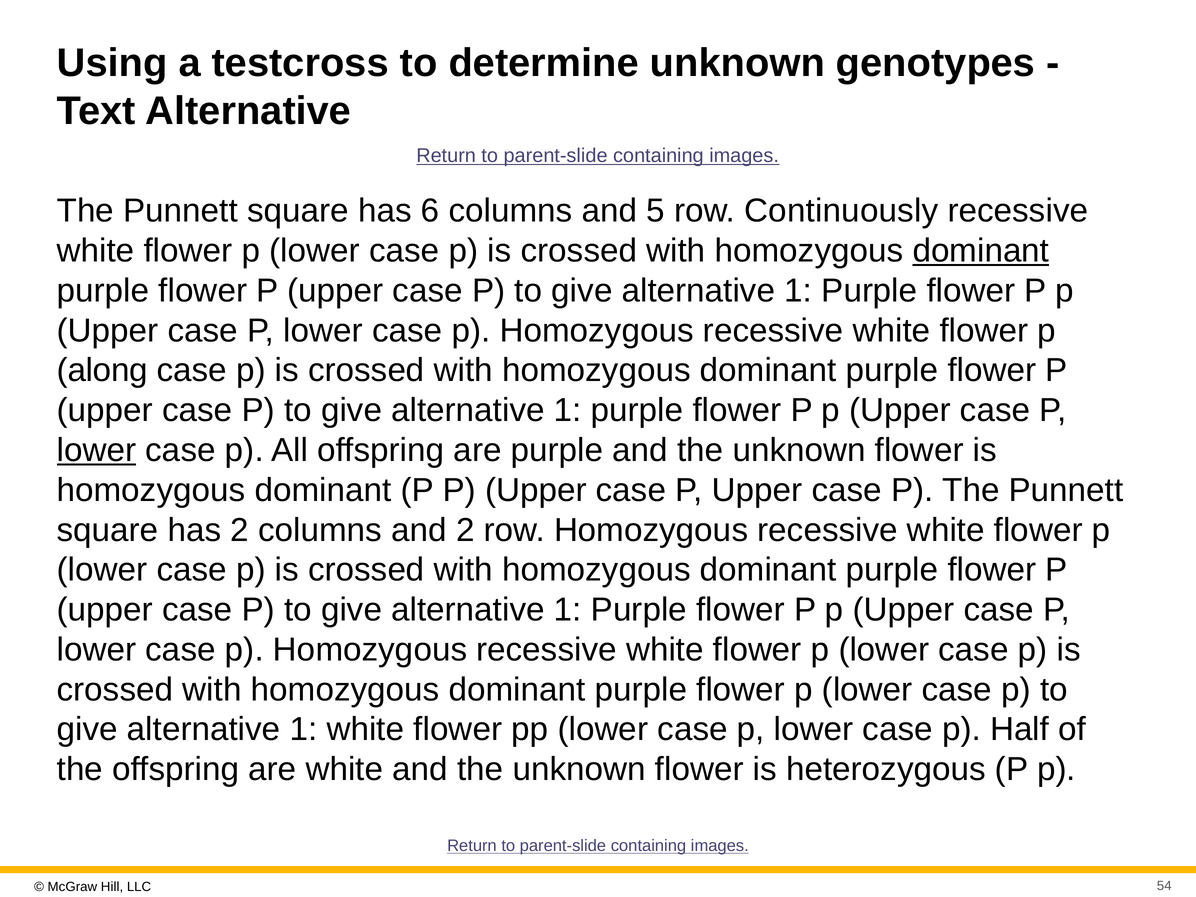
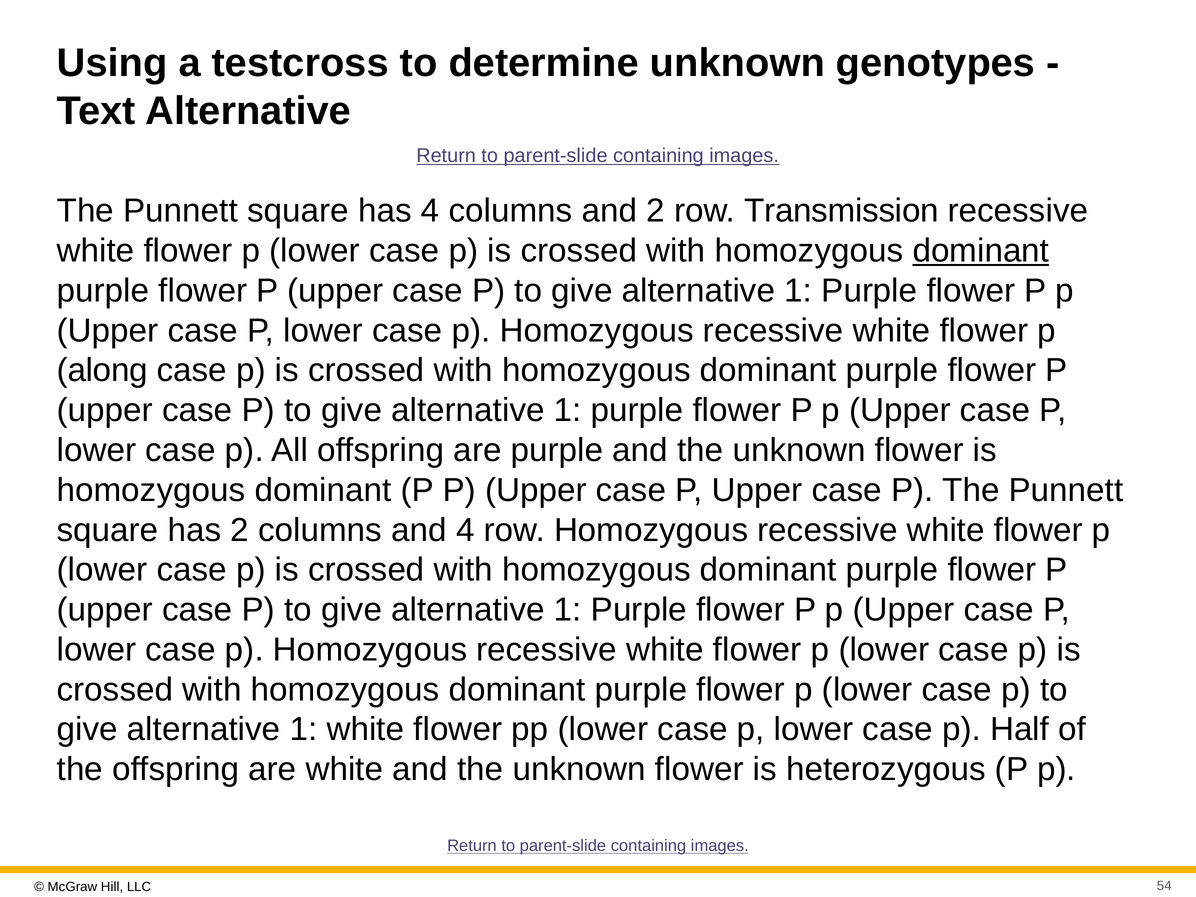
has 6: 6 -> 4 (430, 211)
and 5: 5 -> 2 (656, 211)
Continuously: Continuously -> Transmission (842, 211)
lower underline: present -> none (97, 450)
and 2: 2 -> 4 (465, 530)
